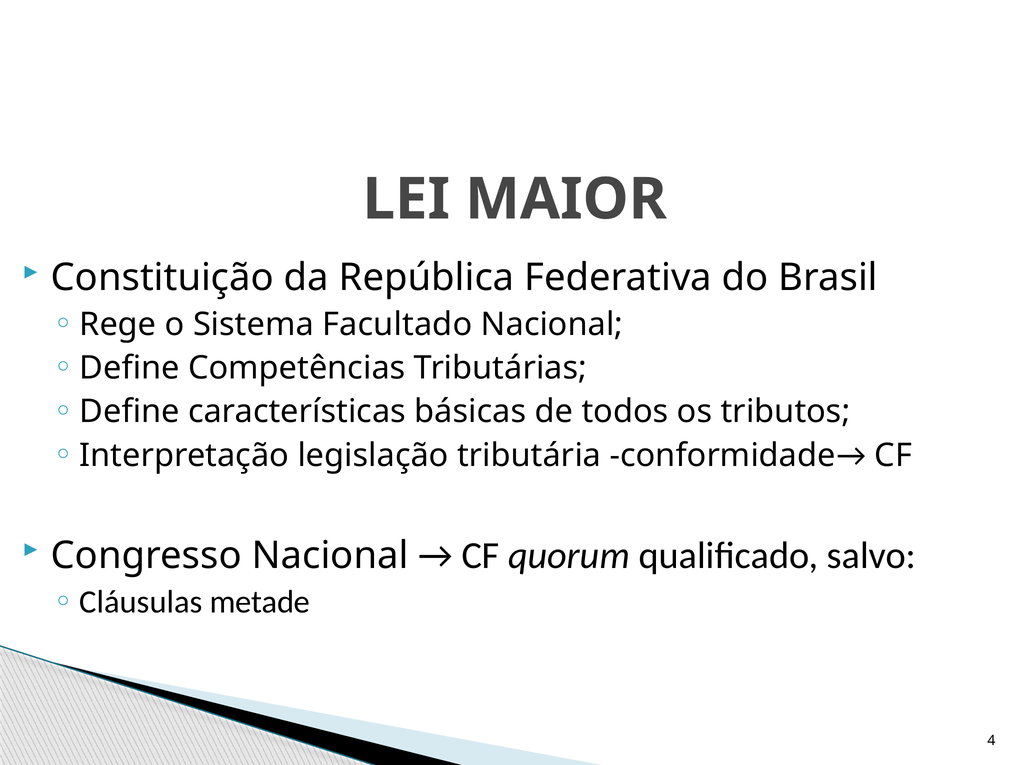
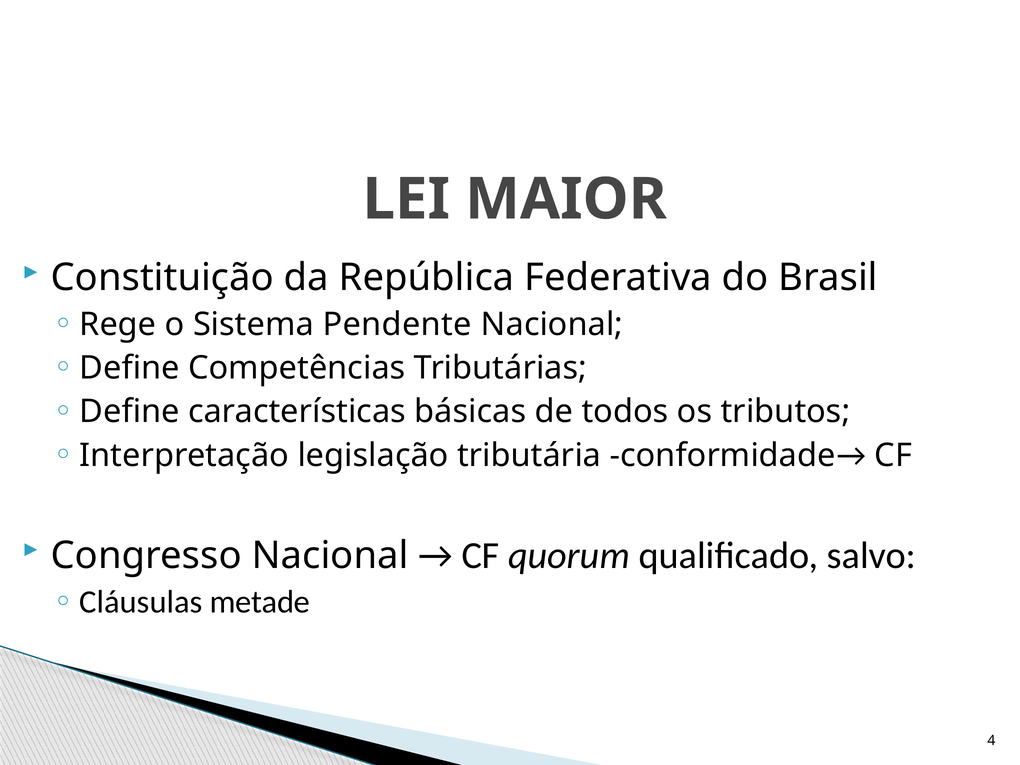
Facultado: Facultado -> Pendente (397, 324)
